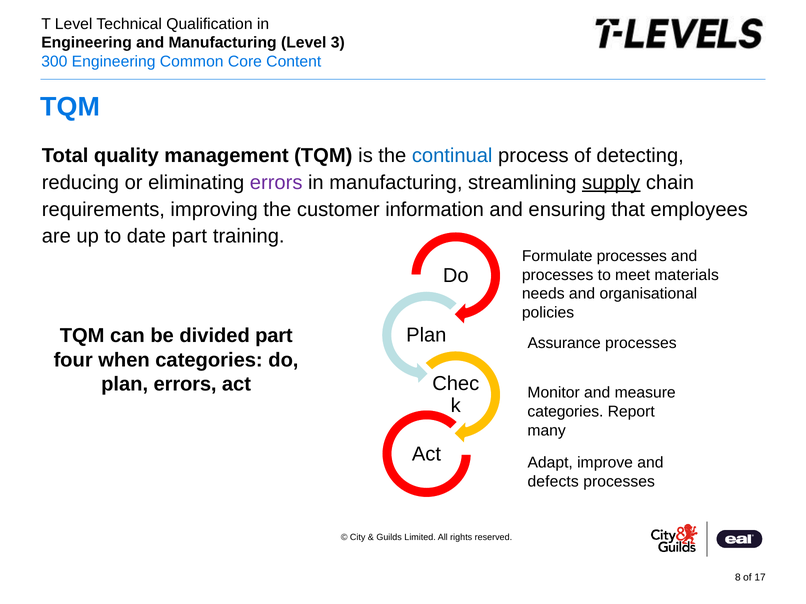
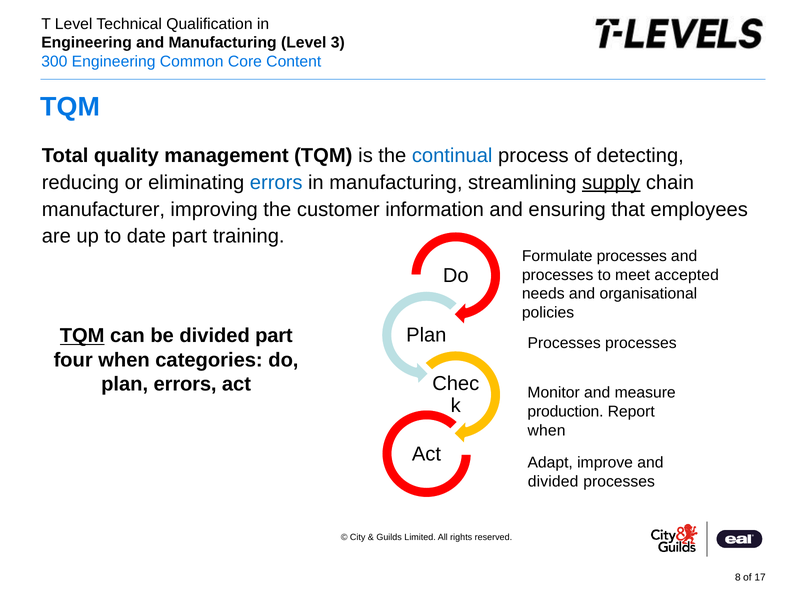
errors colour: purple -> blue (276, 183)
requirements: requirements -> manufacturer (103, 210)
materials: materials -> accepted (687, 275)
TQM underline: none -> present (82, 336)
Assurance: Assurance -> Processes (564, 344)
categories: categories -> production (565, 412)
many: many -> when (547, 431)
defects: defects -> divided (553, 482)
